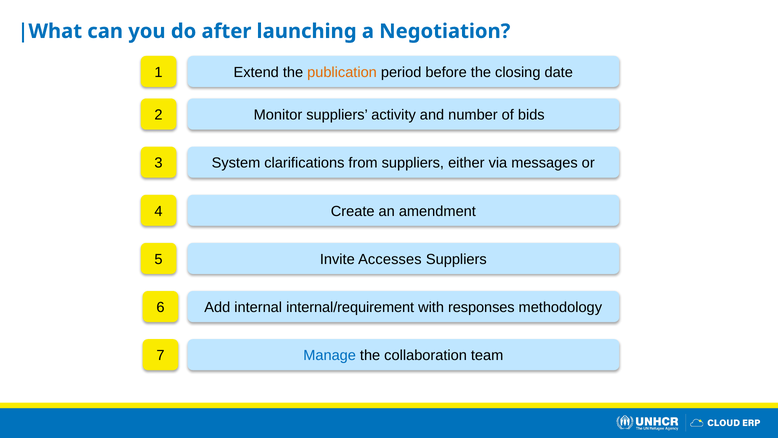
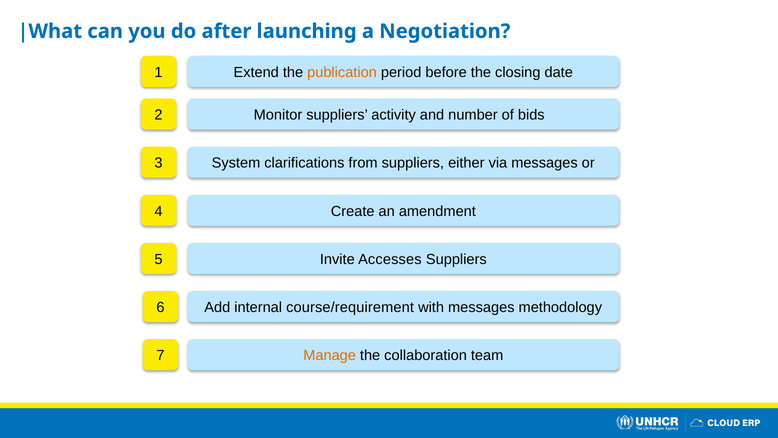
internal/requirement: internal/requirement -> course/requirement (350, 307)
with responses: responses -> messages (481, 307)
Manage colour: blue -> orange (330, 355)
